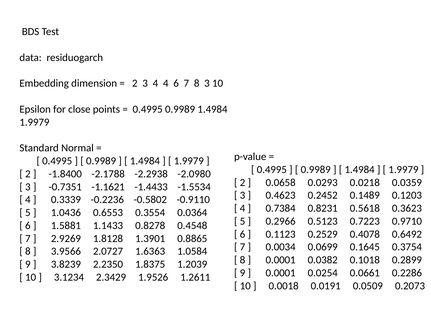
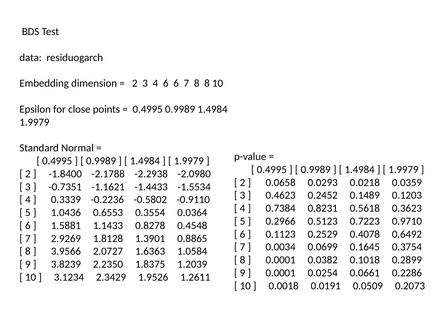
4 4: 4 -> 6 (166, 84)
8 3: 3 -> 8 (207, 84)
